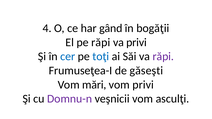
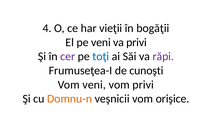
gând: gând -> vieţii (111, 28)
pe răpi: răpi -> veni (101, 42)
cer colour: blue -> purple (68, 57)
găseşti: găseşti -> cunoşti (146, 71)
Vom mări: mări -> veni (94, 85)
Domnu-n colour: purple -> orange (70, 99)
asculţi: asculţi -> orişice (173, 99)
